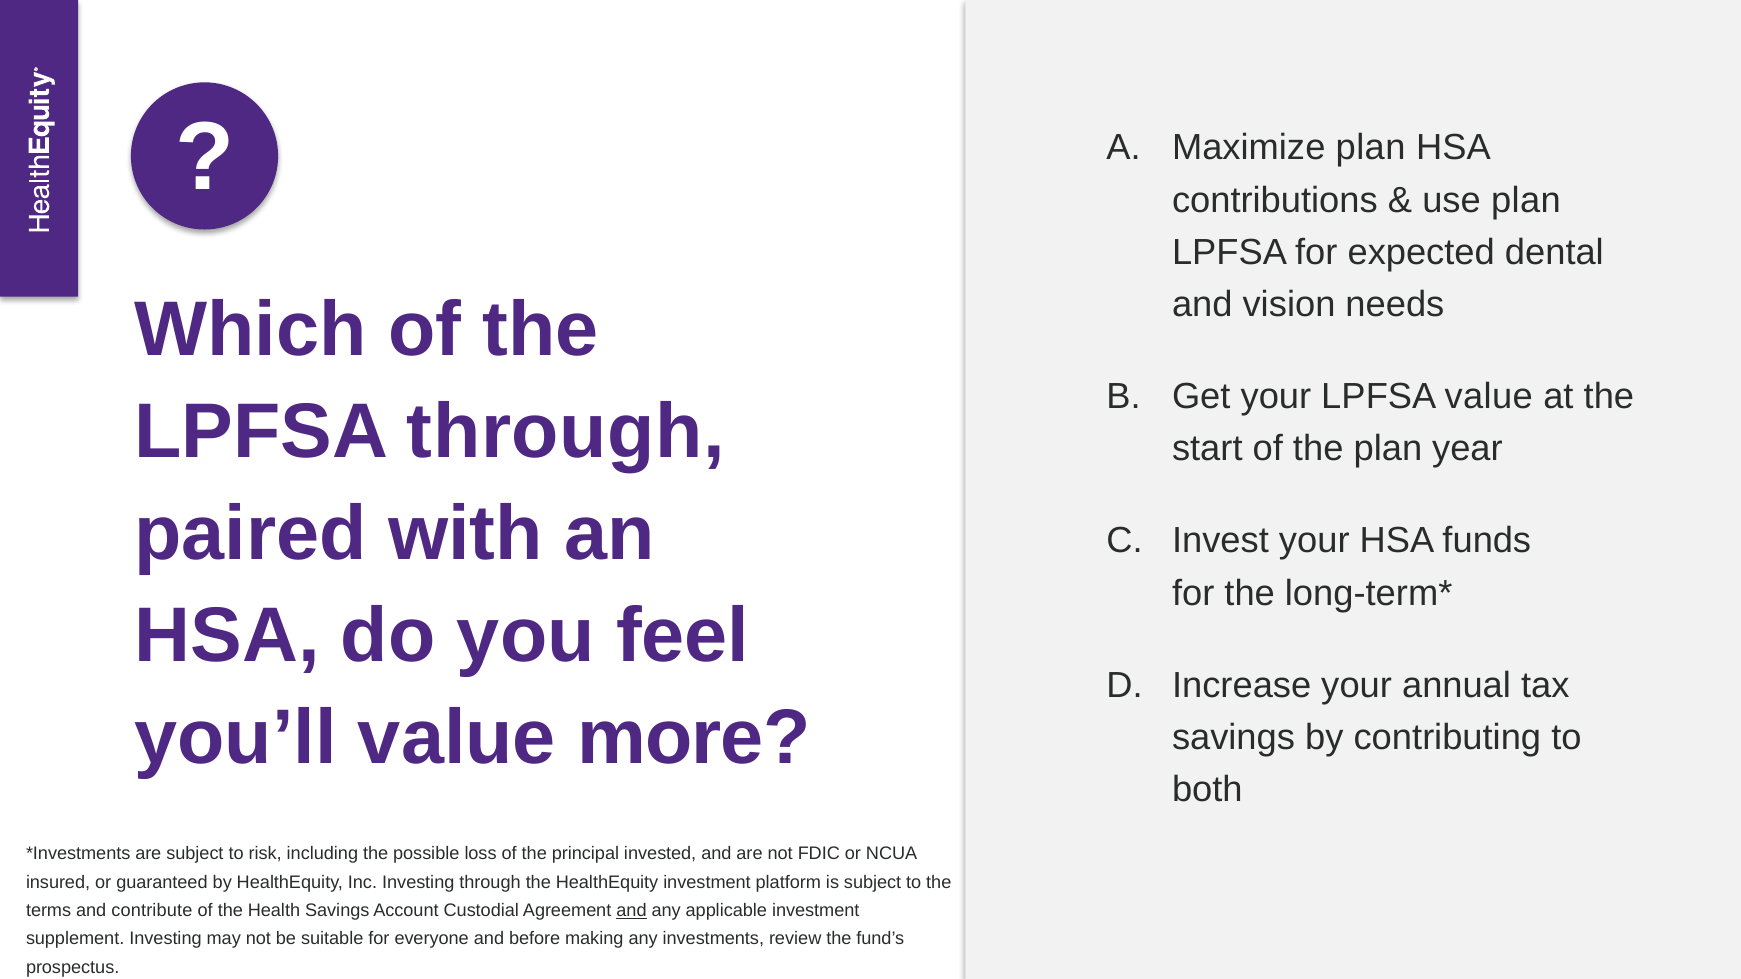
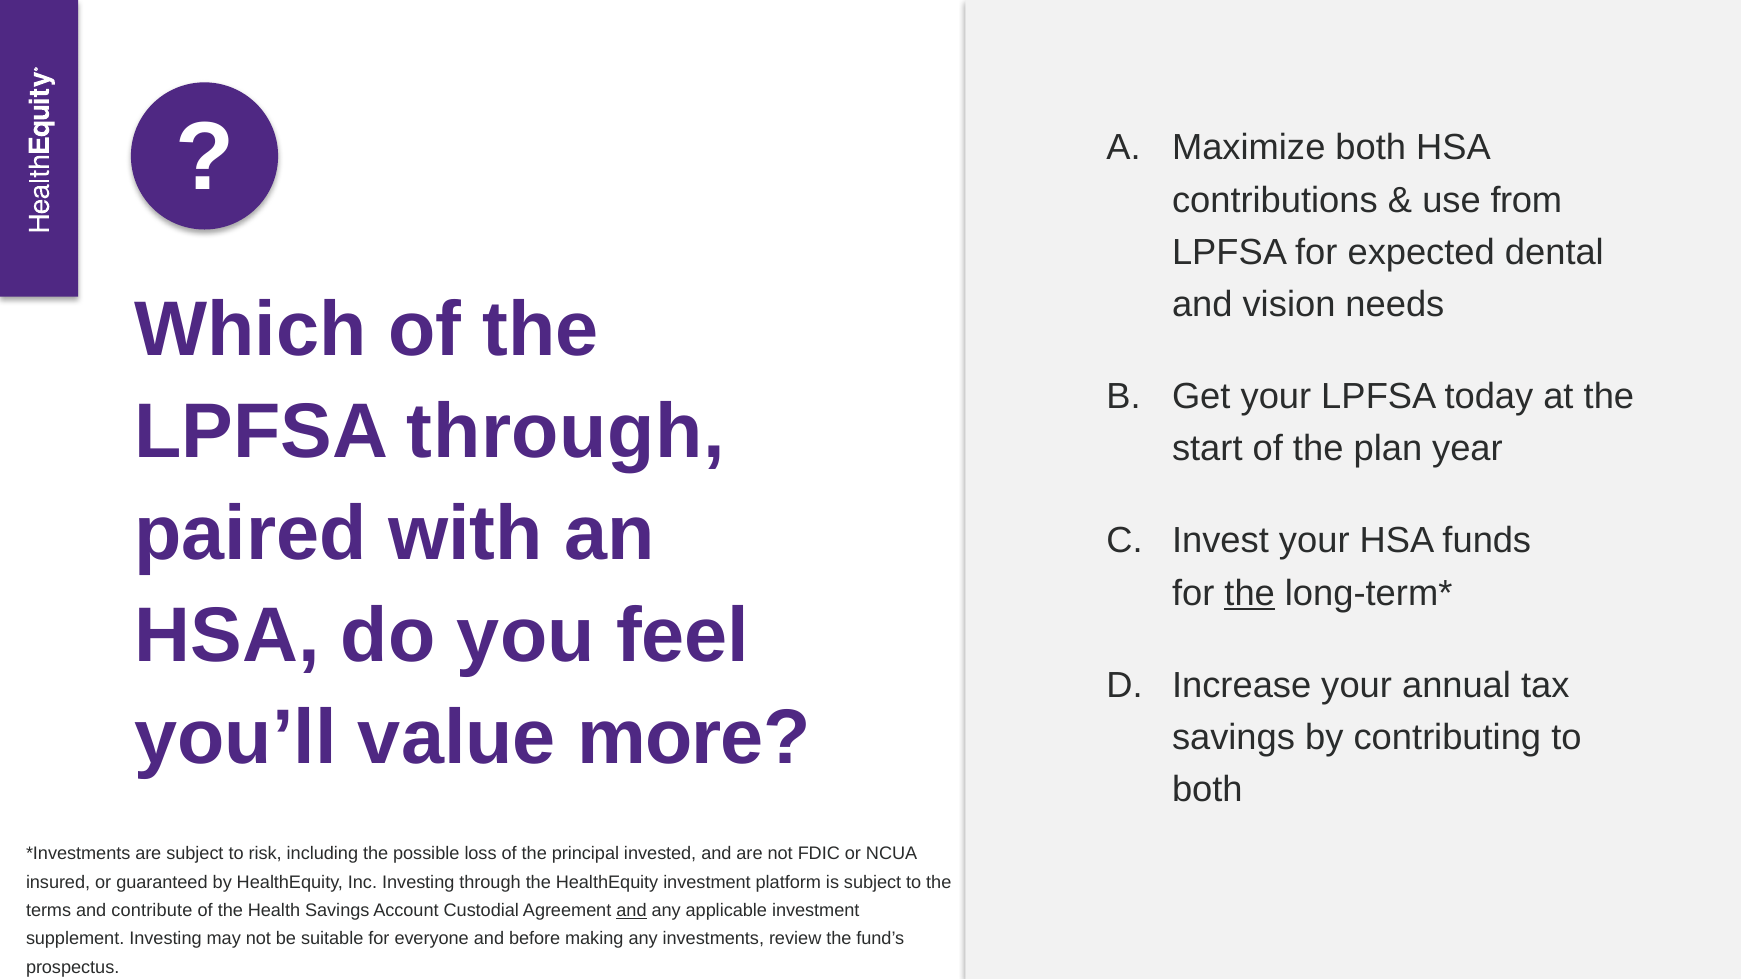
Maximize plan: plan -> both (1371, 148)
use plan: plan -> from (1526, 200)
LPFSA value: value -> today (1489, 397)
the underline: none -> present (1250, 593)
